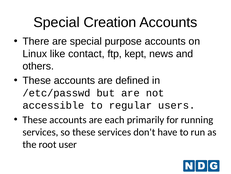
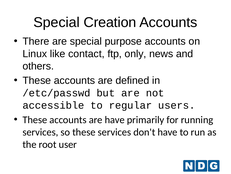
kept: kept -> only (135, 54)
are each: each -> have (115, 119)
